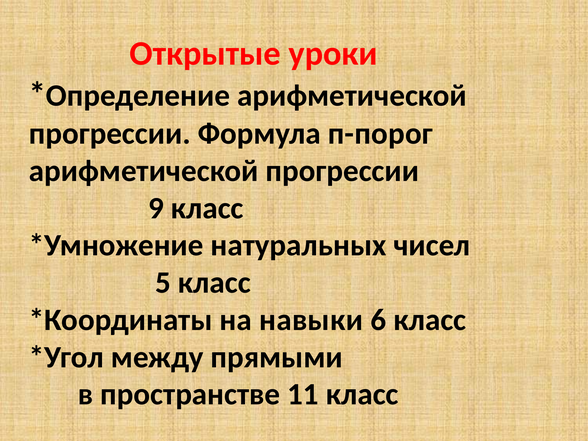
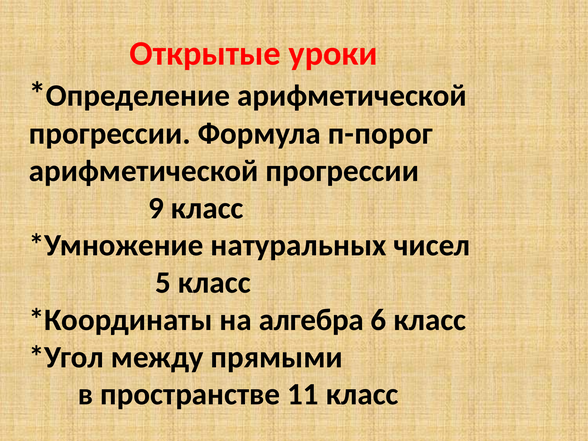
навыки: навыки -> алгебра (311, 320)
